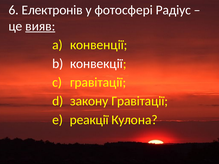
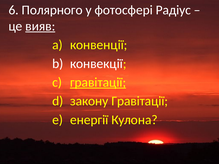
Електронів: Електронів -> Полярного (52, 10)
гравітації underline: none -> present (98, 82)
реакції: реакції -> енергії (89, 120)
